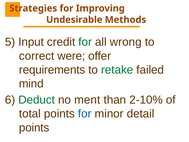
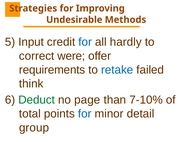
for colour: green -> blue (85, 42)
wrong: wrong -> hardly (126, 42)
retake colour: green -> blue (117, 70)
mind: mind -> think (31, 84)
ment: ment -> page (87, 100)
2-10%: 2-10% -> 7-10% (146, 100)
points: points -> group (34, 127)
